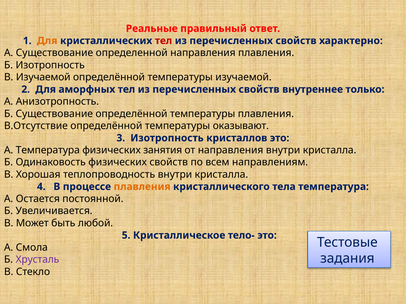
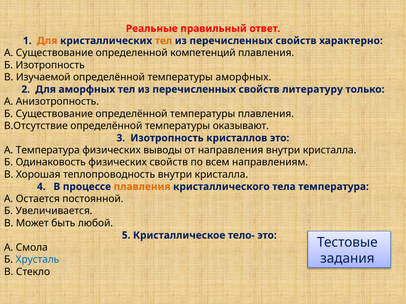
тел colour: red -> orange (164, 41)
определенной направления: направления -> компетенций (203, 53)
температуры изучаемой: изучаемой -> аморфных (243, 77)
внутреннее: внутреннее -> литературу (313, 90)
занятия: занятия -> выводы (163, 150)
Хрусталь colour: purple -> blue (37, 260)
